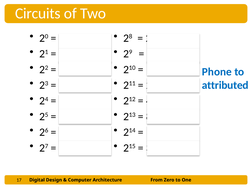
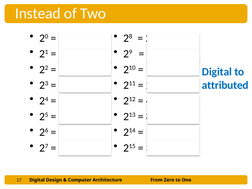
Circuits: Circuits -> Instead (38, 13)
Phone: Phone -> Digital (217, 72)
